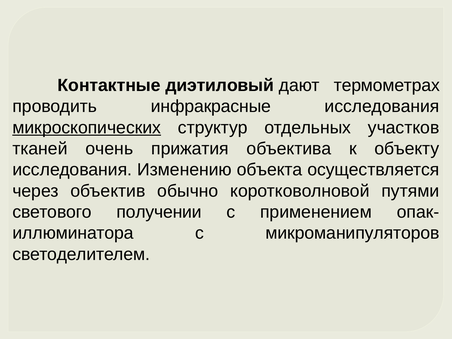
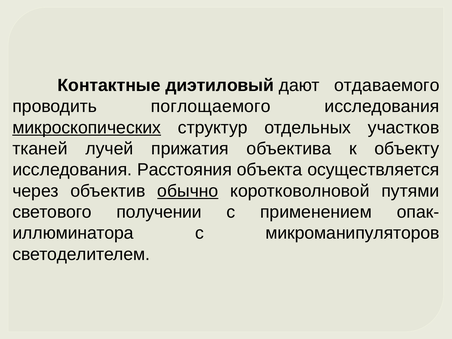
термометрах: термометрах -> отдаваемого (387, 85)
инфракрасные: инфракрасные -> поглощаемого (211, 106)
очень: очень -> лучей (109, 149)
Изменению: Изменению -> Расстояния (185, 170)
обычно underline: none -> present (188, 191)
